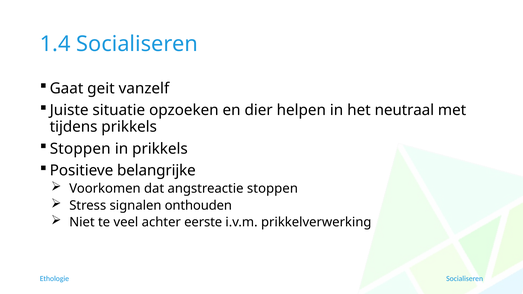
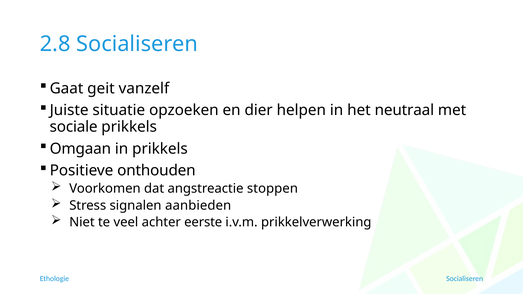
1.4: 1.4 -> 2.8 (55, 44)
tijdens: tijdens -> sociale (74, 127)
Stoppen: Stoppen -> Omgaan (80, 149)
belangrijke: belangrijke -> onthouden (156, 171)
onthouden: onthouden -> aanbieden (198, 206)
